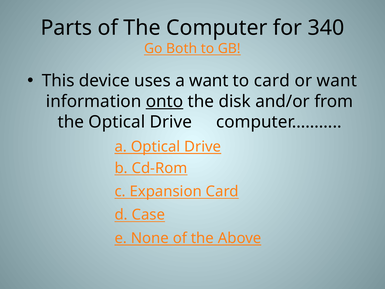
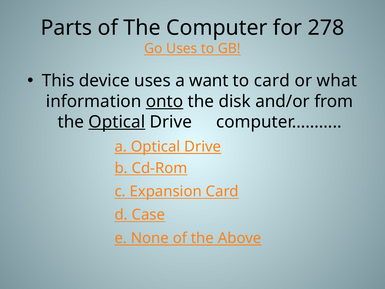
340: 340 -> 278 (326, 28)
Go Both: Both -> Uses (182, 48)
or want: want -> what (337, 81)
Optical underline: none -> present (117, 122)
